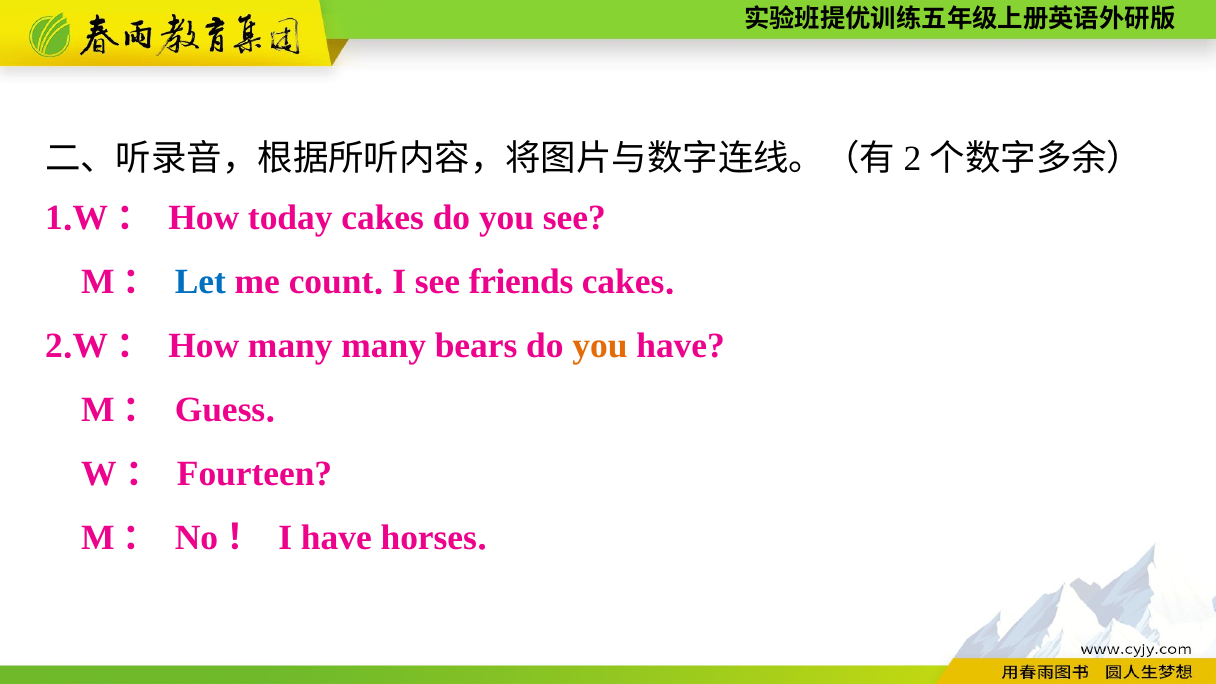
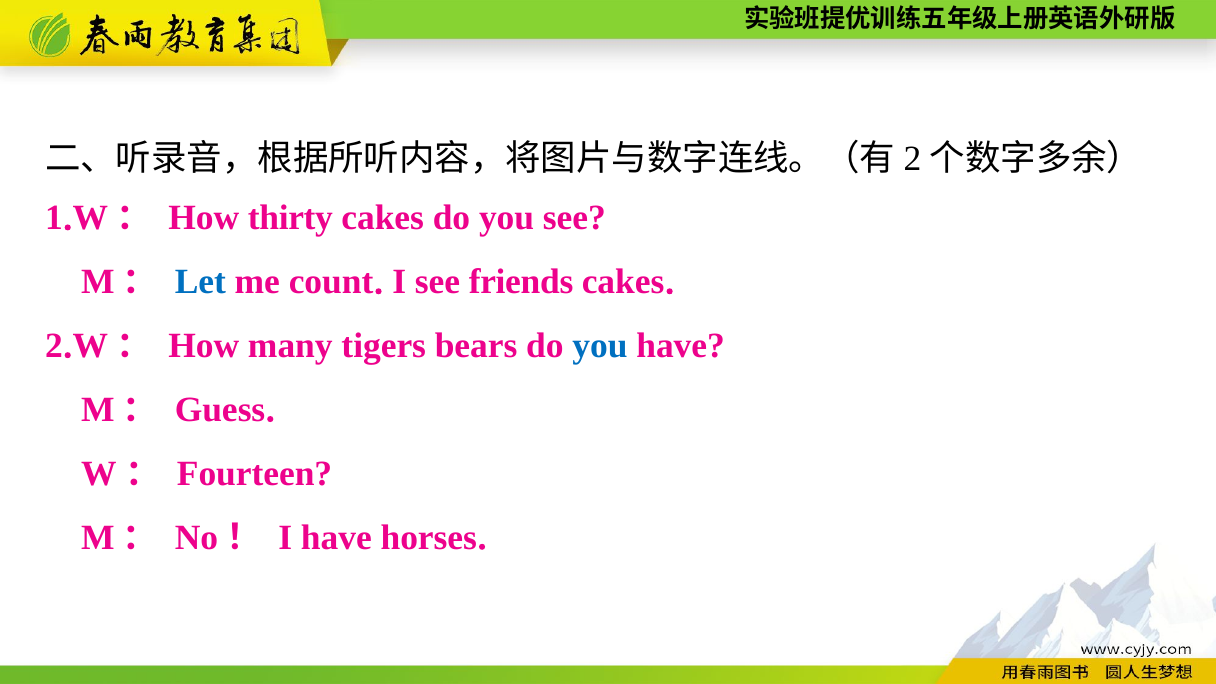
today: today -> thirty (290, 218)
many many: many -> tigers (384, 346)
you colour: orange -> blue (600, 346)
